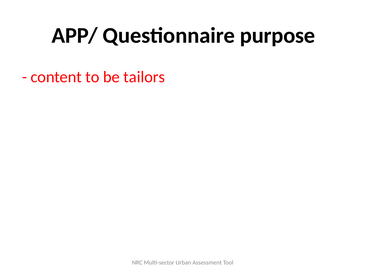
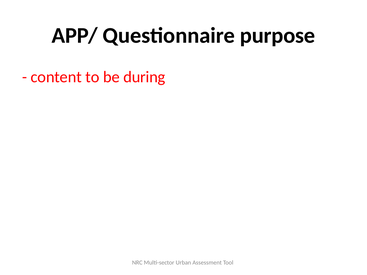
tailors: tailors -> during (144, 77)
